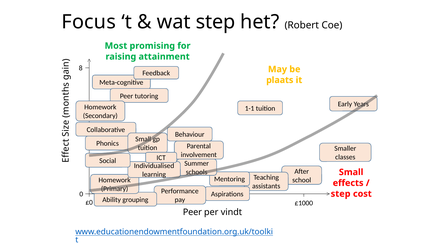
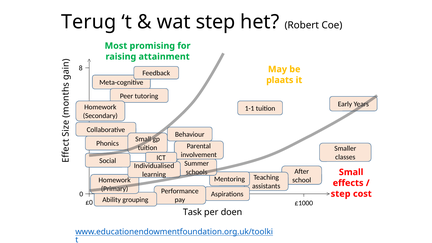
Focus: Focus -> Terug (89, 22)
Peer: Peer -> Task (192, 212)
vindt: vindt -> doen (231, 212)
